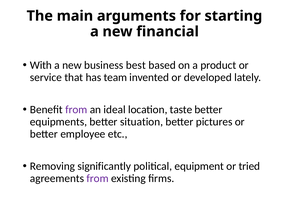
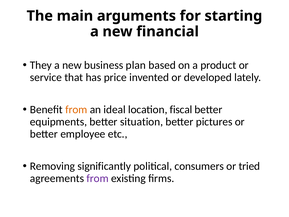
With: With -> They (41, 65)
best: best -> plan (136, 65)
team: team -> price (115, 77)
from colour: purple -> orange (76, 110)
taste: taste -> fiscal (181, 110)
equipment: equipment -> consumers (199, 166)
